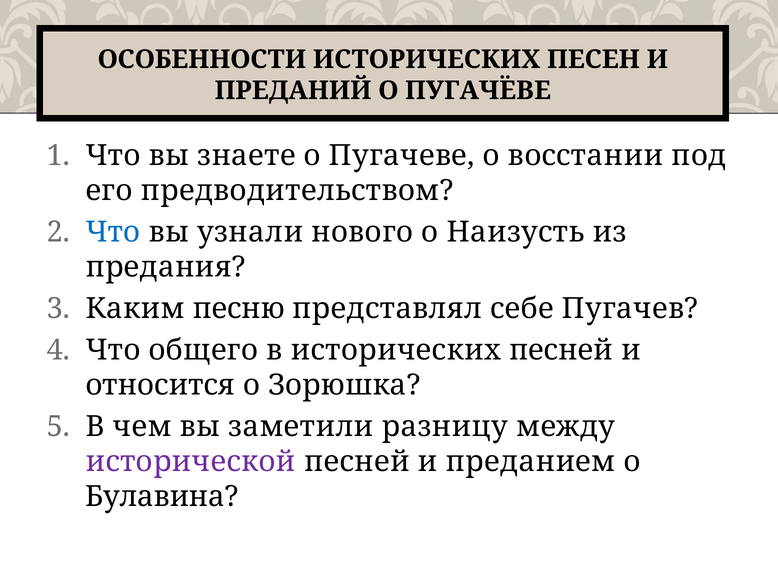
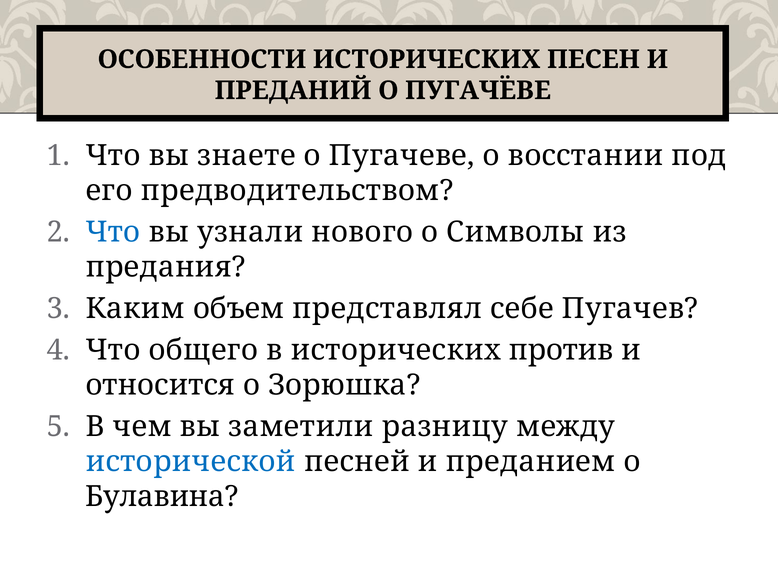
Наизусть: Наизусть -> Символы (515, 232)
песню: песню -> объем (239, 309)
исторических песней: песней -> против (561, 351)
исторической colour: purple -> blue (191, 462)
